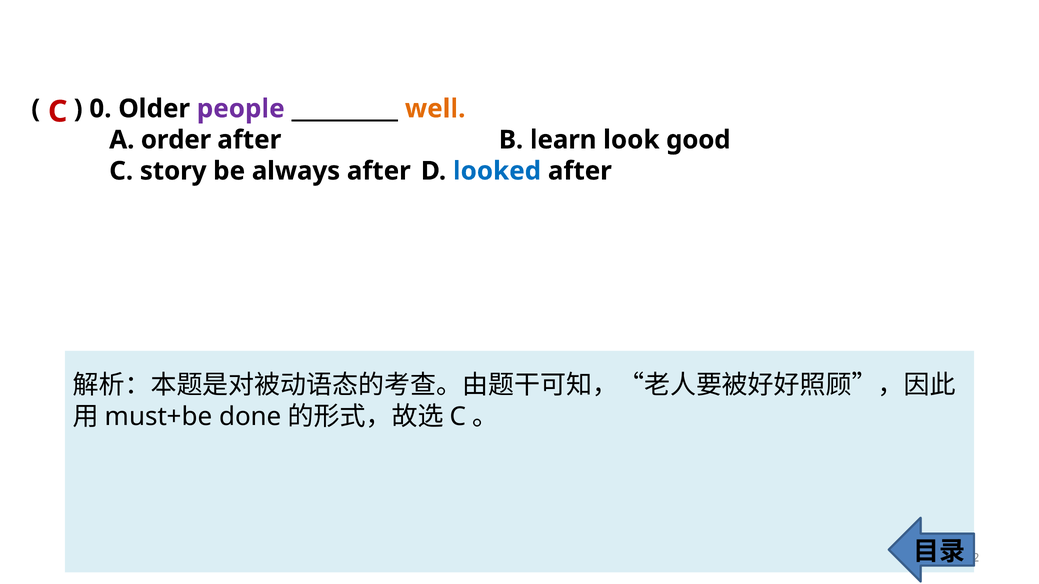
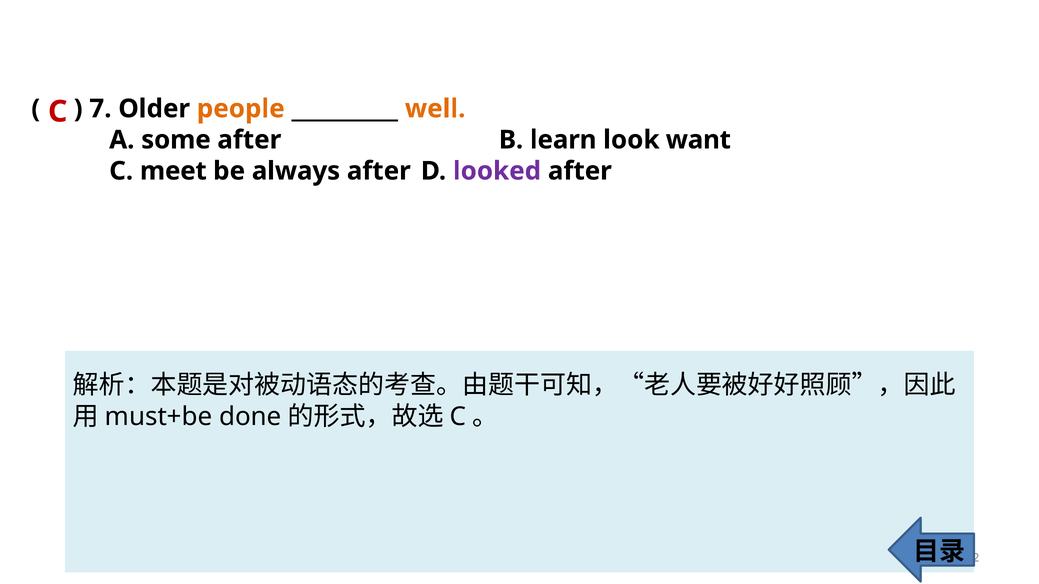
0: 0 -> 7 (100, 109)
people colour: purple -> orange (241, 109)
order: order -> some (176, 140)
good: good -> want (698, 140)
story: story -> meet (173, 171)
looked colour: blue -> purple (497, 171)
